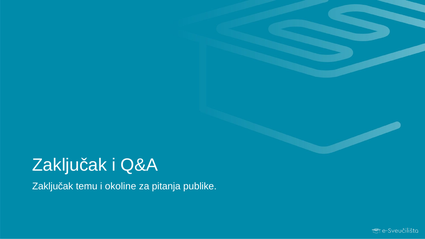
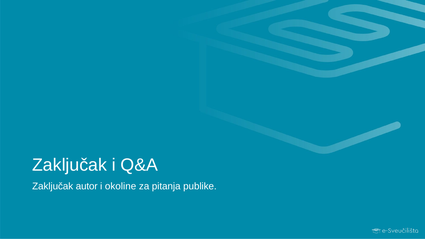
temu: temu -> autor (87, 186)
